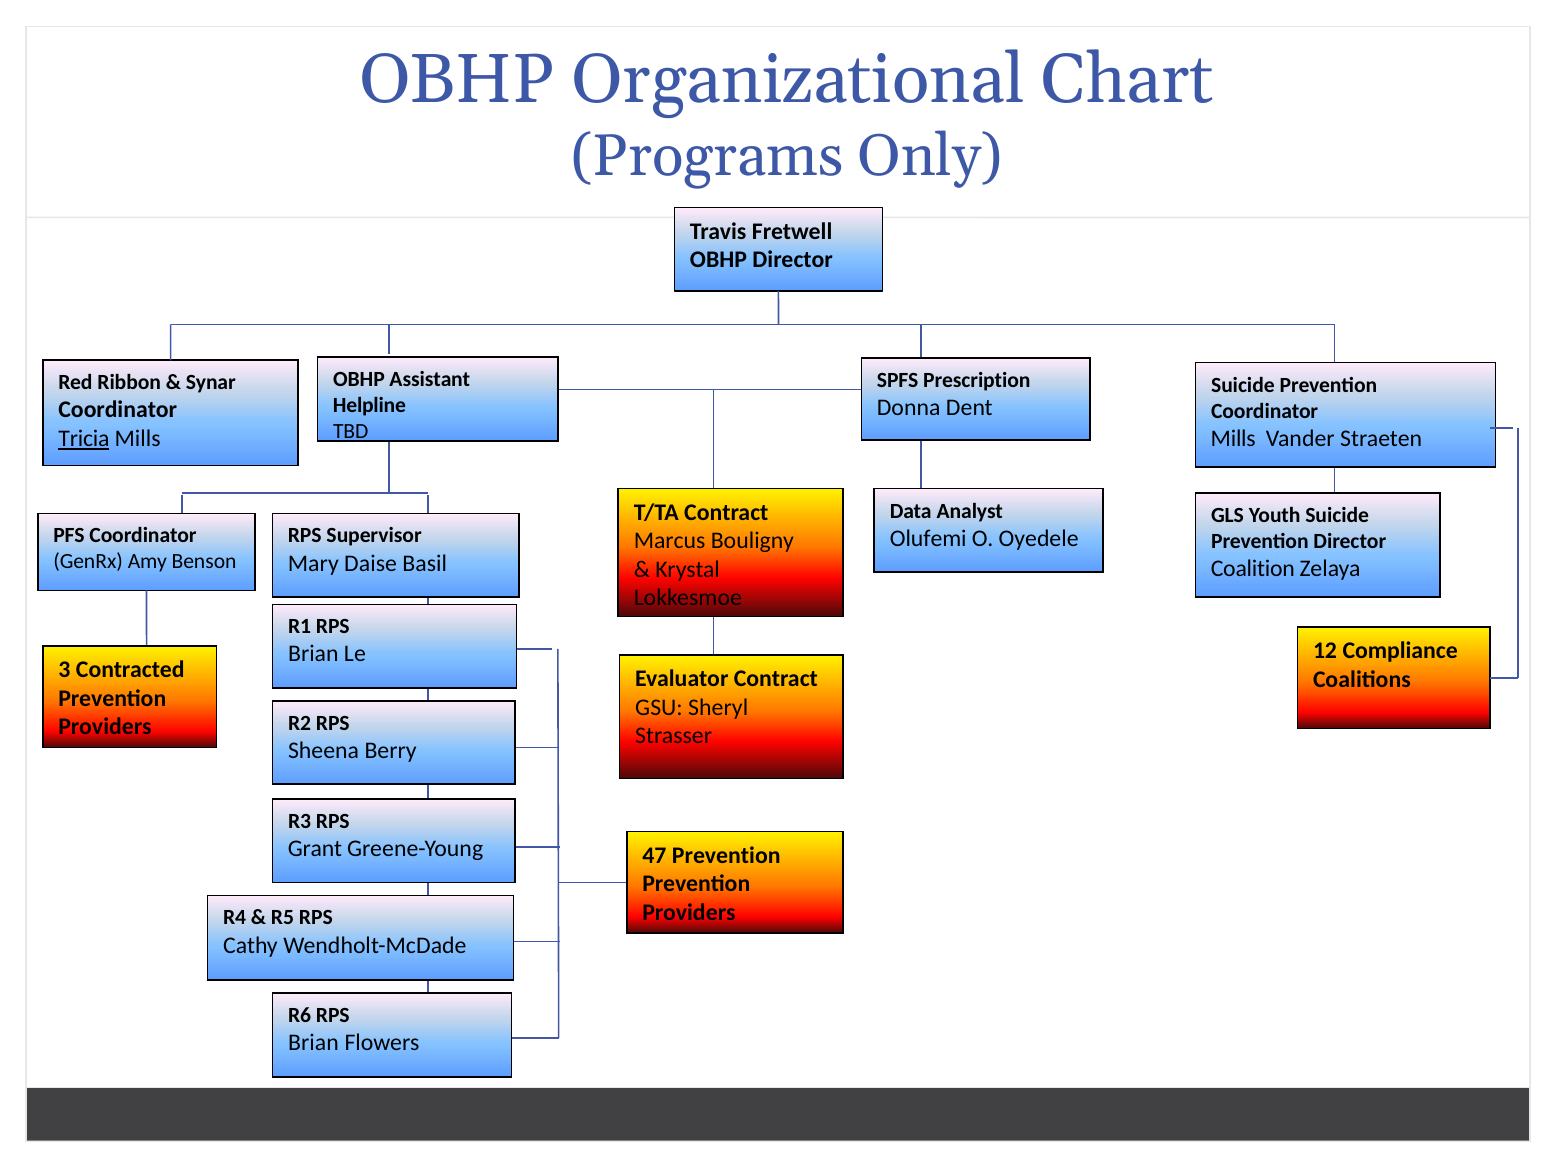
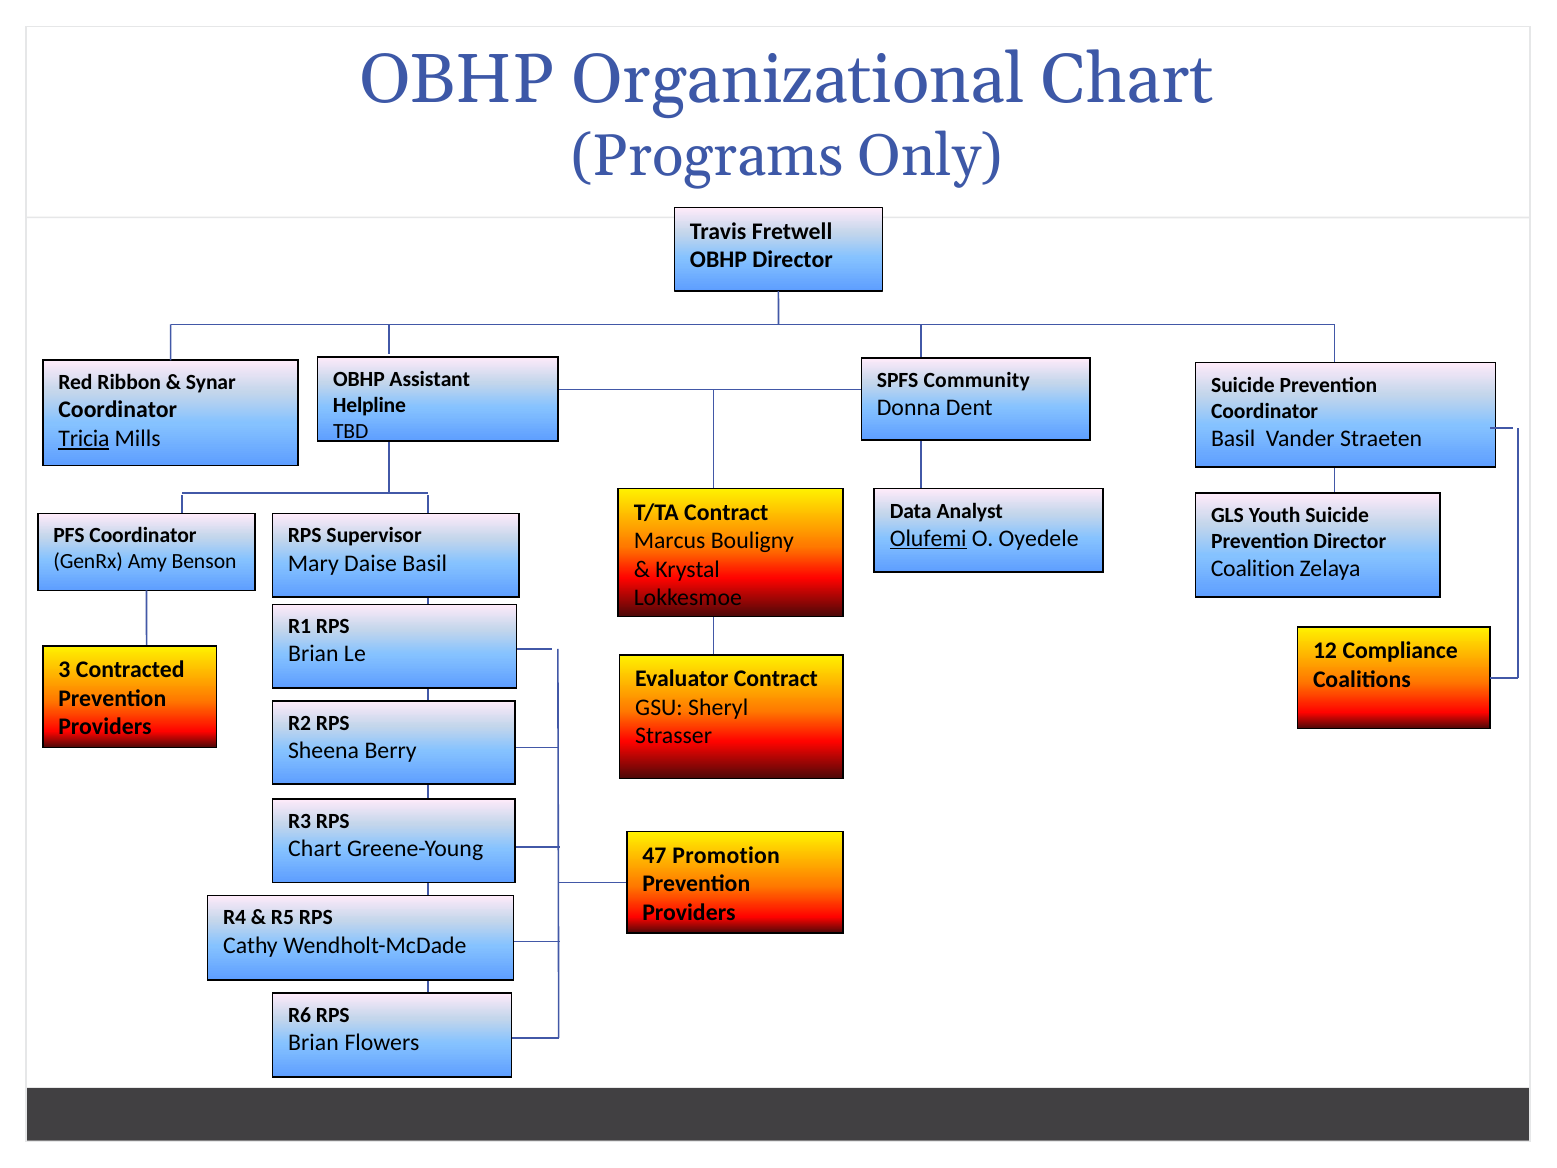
Prescription: Prescription -> Community (977, 380)
Mills: Mills -> Basil (1233, 438)
Olufemi underline: none -> present (928, 538)
Grant: Grant -> Chart (315, 849)
47 Prevention: Prevention -> Promotion (726, 855)
